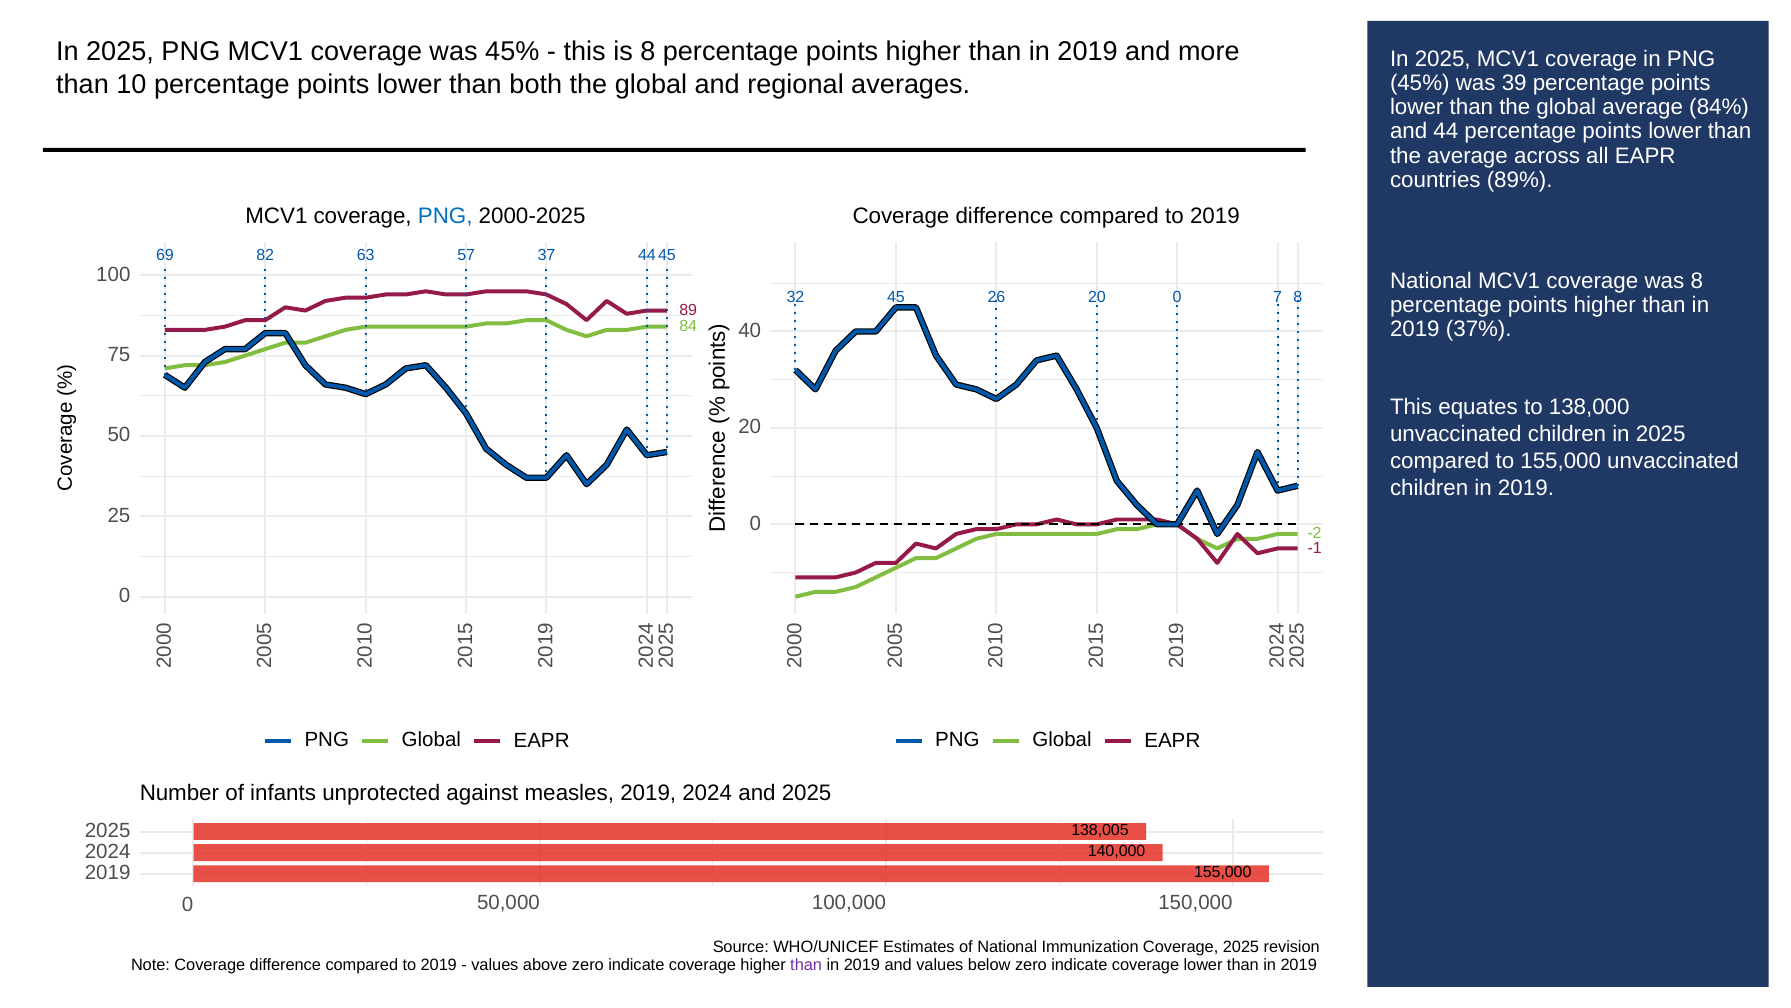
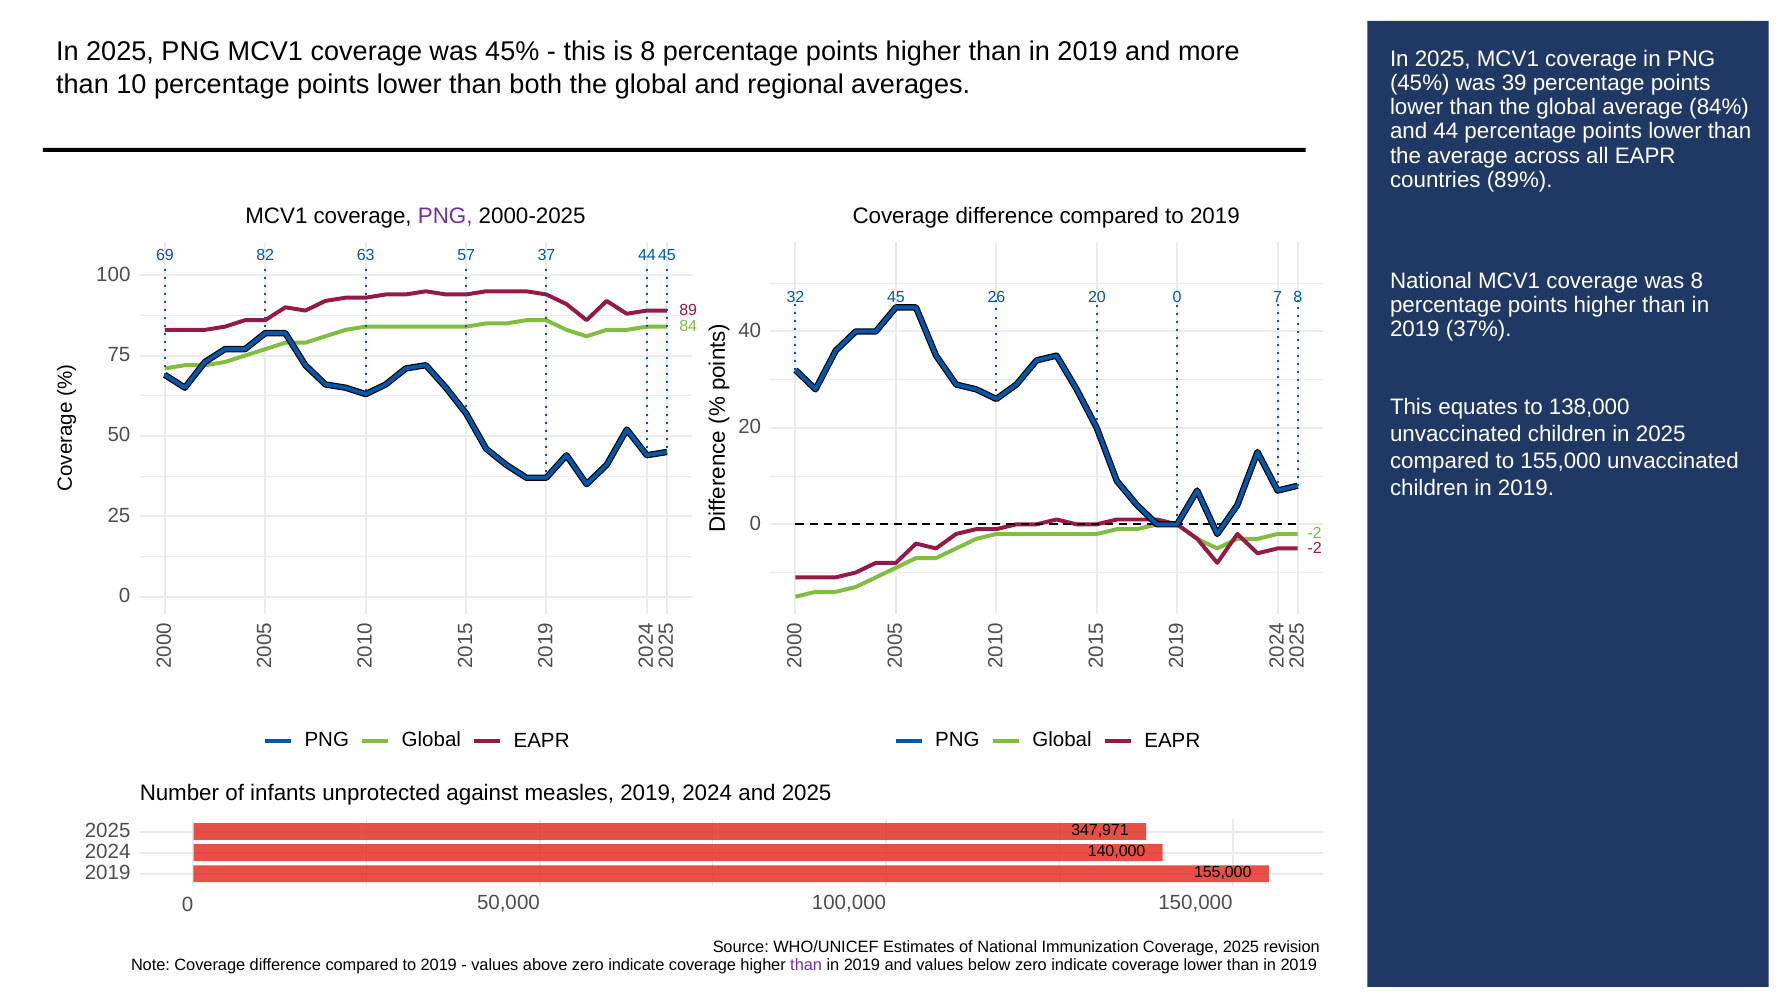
PNG colour: blue -> purple (445, 216)
-1: -1 -> -2 (1315, 548)
138,005: 138,005 -> 347,971 (1100, 829)
